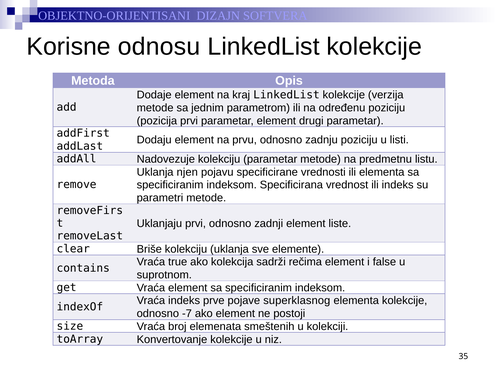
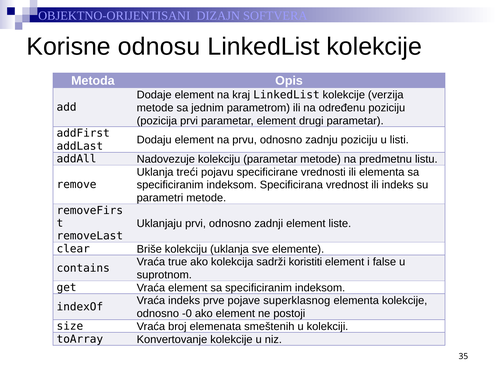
njen: njen -> treći (187, 172)
rečima: rečima -> koristiti (305, 262)
-7: -7 -> -0 (187, 314)
